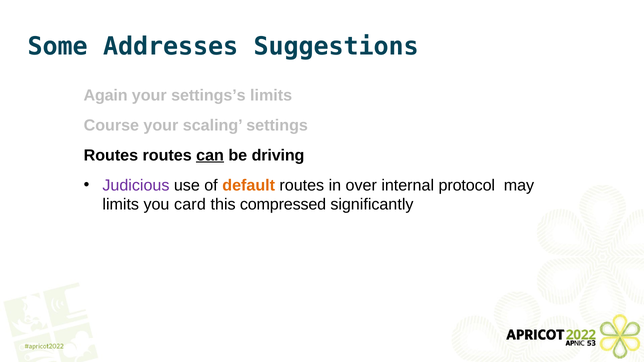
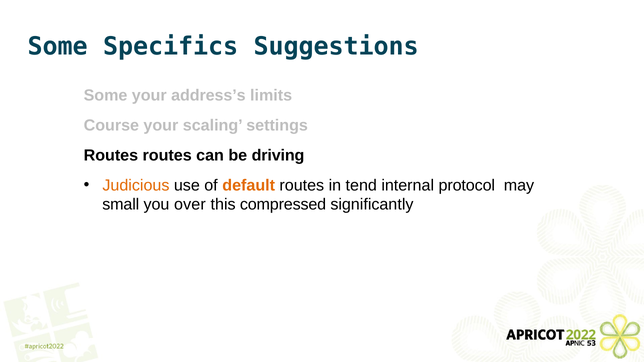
Addresses: Addresses -> Specifics (171, 46)
Again: Again -> Some (106, 95)
settings’s: settings’s -> address’s (208, 95)
can underline: present -> none (210, 155)
Judicious colour: purple -> orange (136, 185)
over: over -> tend (361, 185)
limits: limits -> small (121, 205)
card: card -> over (190, 205)
